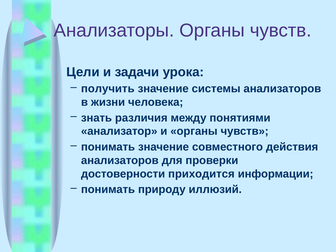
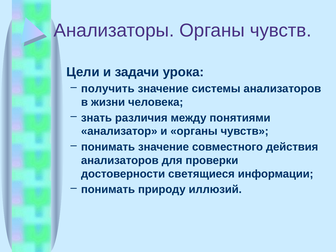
приходится: приходится -> светящиеся (201, 174)
